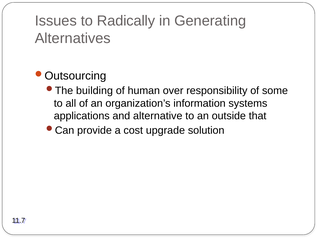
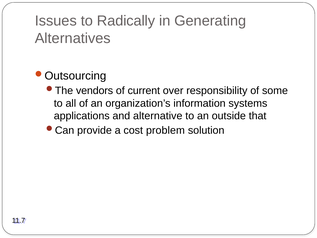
building: building -> vendors (95, 90)
human: human -> current (144, 90)
upgrade: upgrade -> problem (165, 130)
